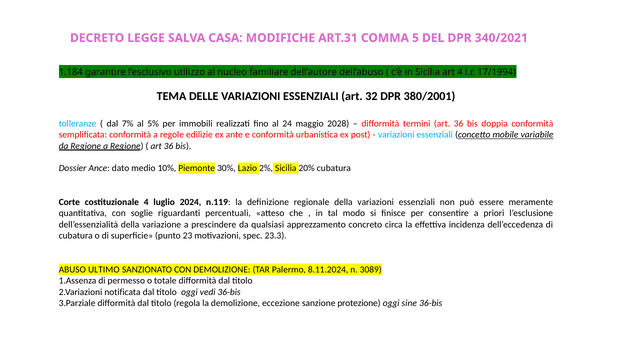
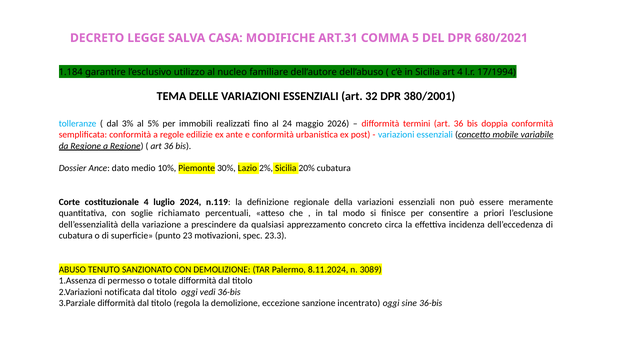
340/2021: 340/2021 -> 680/2021 (501, 38)
7%: 7% -> 3% (128, 123)
2028: 2028 -> 2026 (338, 123)
riguardanti: riguardanti -> richiamato (179, 213)
ULTIMO: ULTIMO -> TENUTO (104, 270)
protezione: protezione -> incentrato (359, 303)
